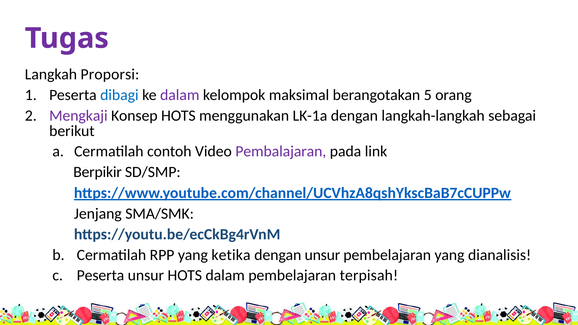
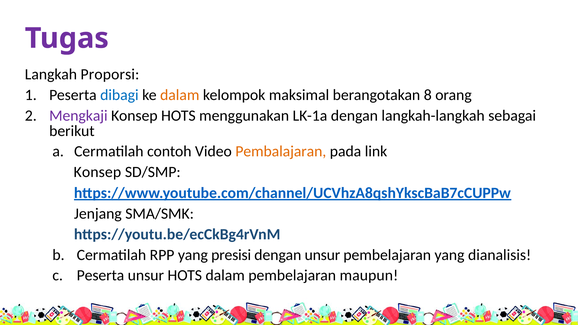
dalam colour: purple -> orange (180, 95)
5: 5 -> 8 (428, 95)
Pembalajaran colour: purple -> orange (281, 152)
Berpikir: Berpikir -> Konsep (97, 172)
ketika: ketika -> presisi (231, 255)
terpisah: terpisah -> maupun (369, 276)
